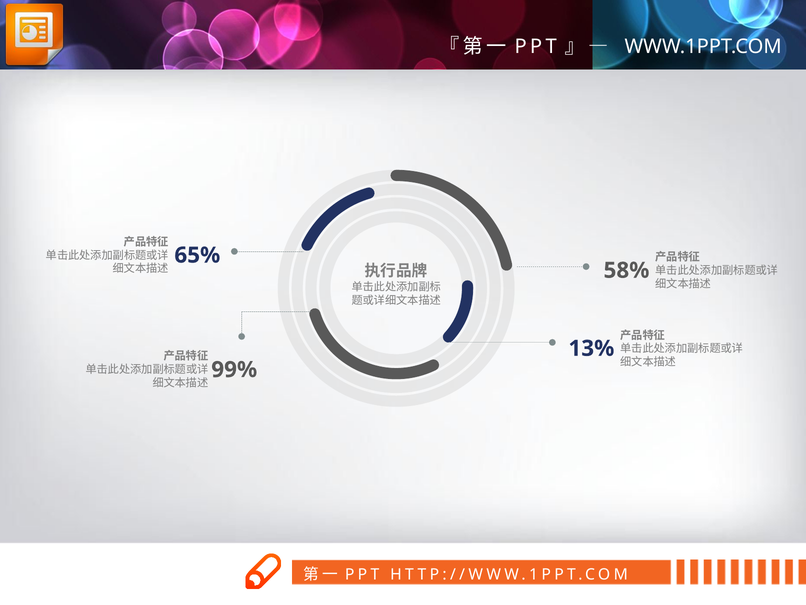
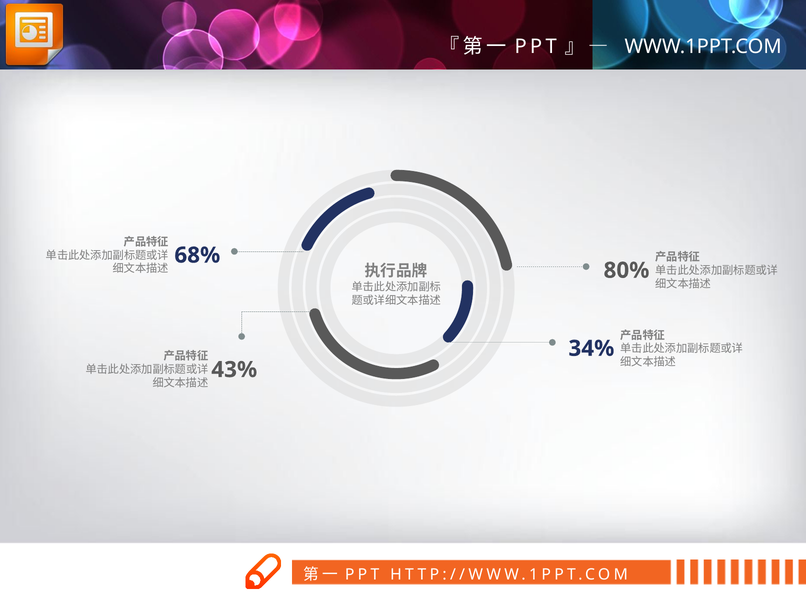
65%: 65% -> 68% (197, 255)
58%: 58% -> 80% (626, 270)
13%: 13% -> 34% (591, 348)
99%: 99% -> 43% (234, 369)
